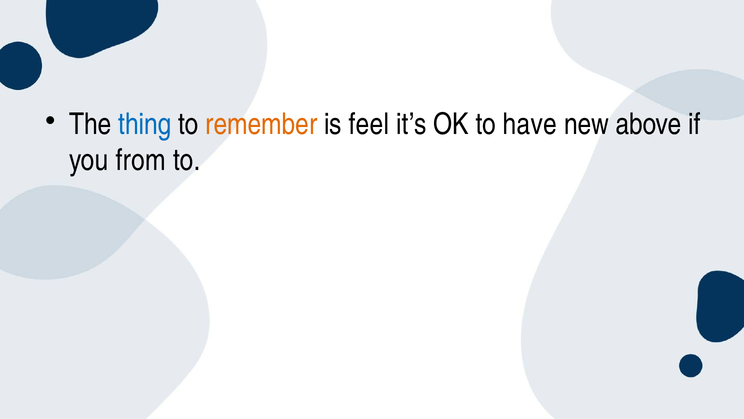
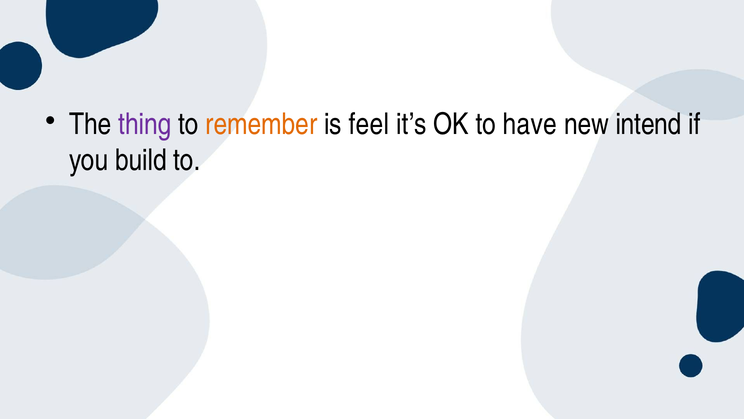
thing colour: blue -> purple (145, 124)
above: above -> intend (649, 124)
from: from -> build (141, 160)
